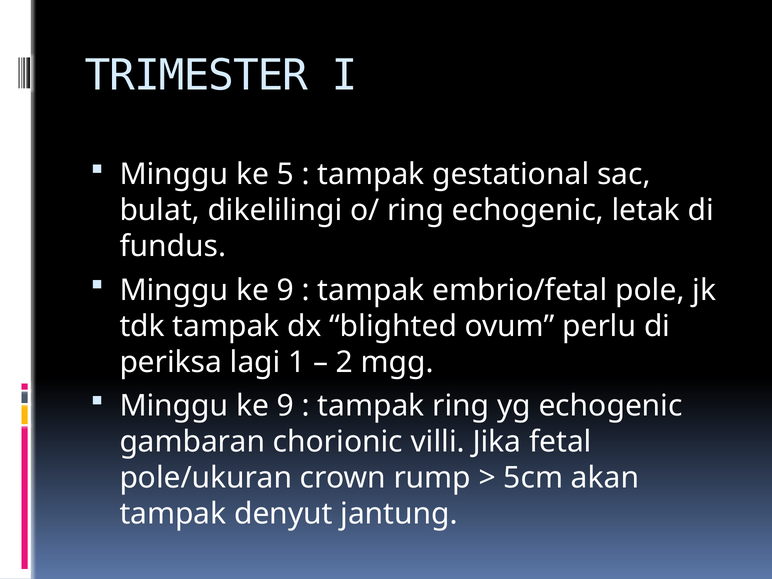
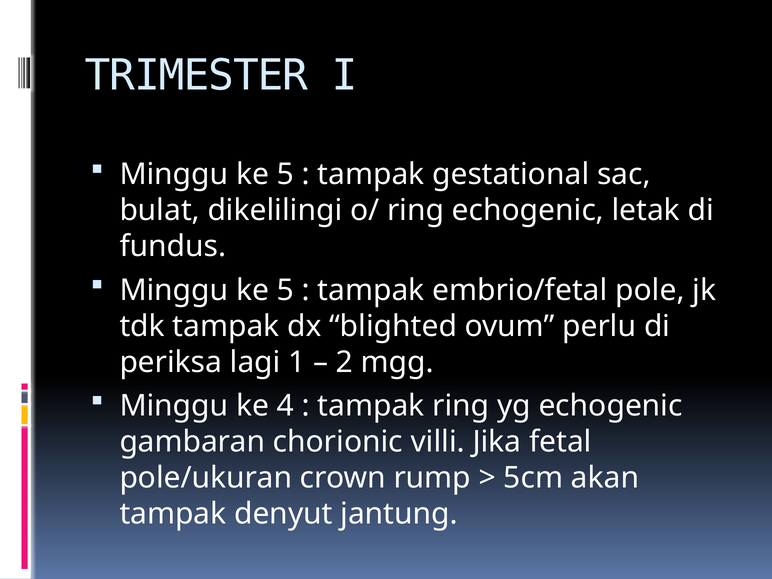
9: 9 -> 5 (285, 290)
9: 9 -> 4 (285, 406)
